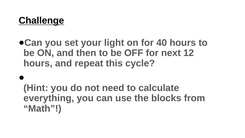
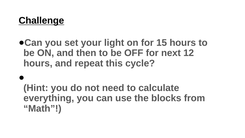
40: 40 -> 15 (162, 43)
